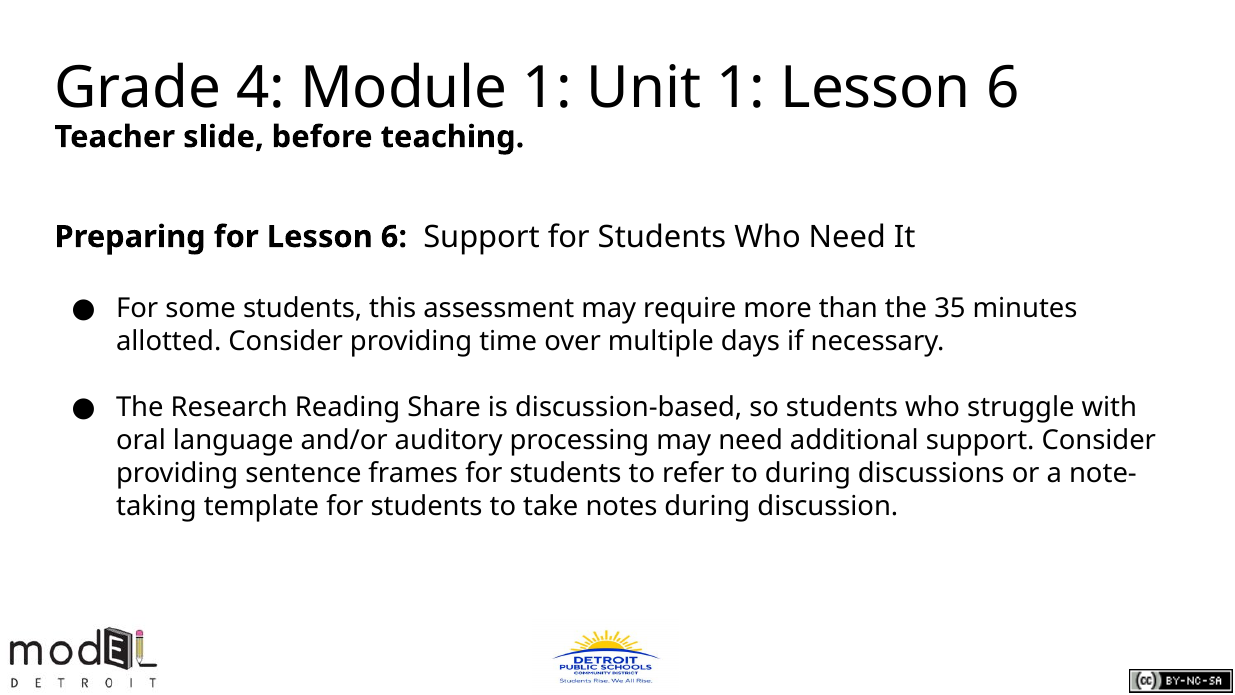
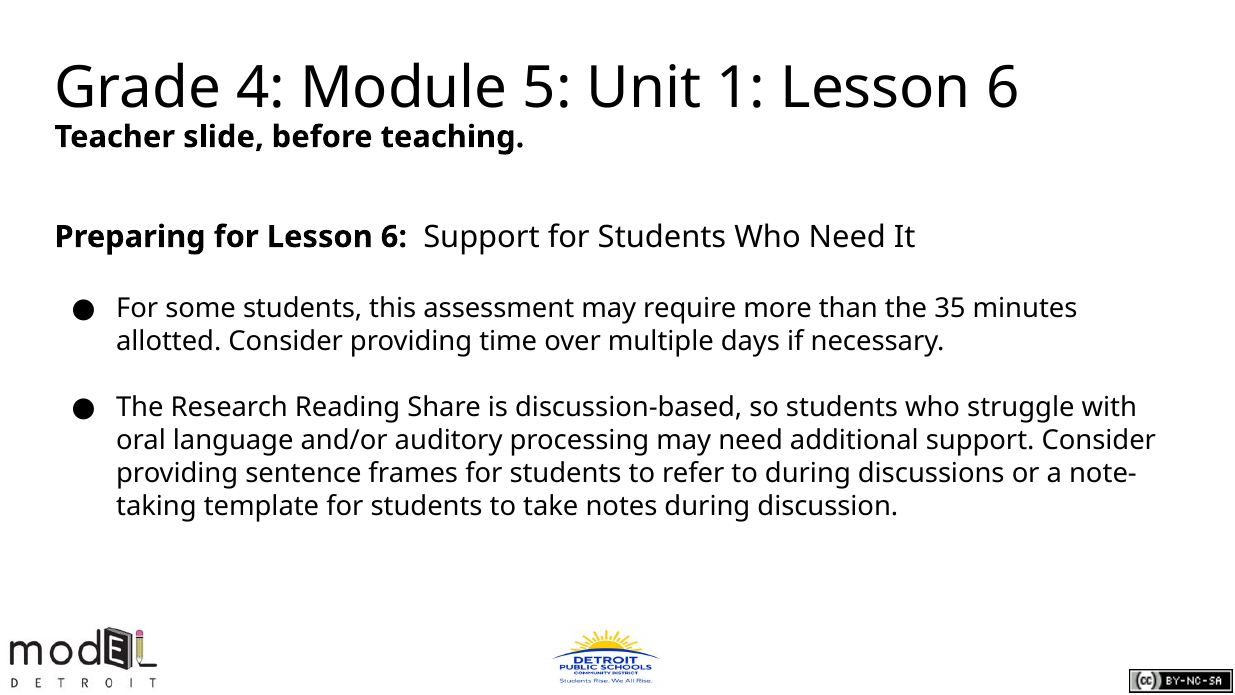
Module 1: 1 -> 5 (547, 89)
